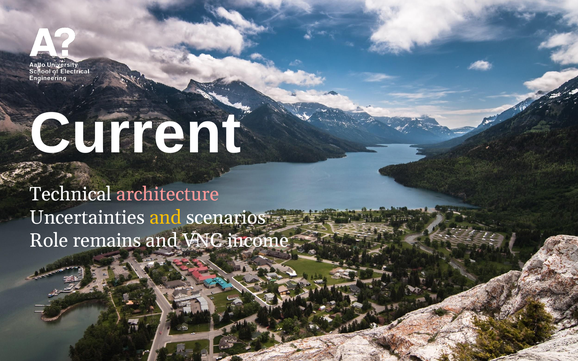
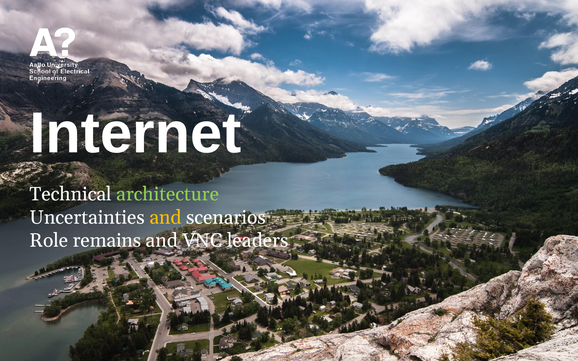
Current: Current -> Internet (136, 134)
architecture colour: pink -> light green (168, 194)
income: income -> leaders (258, 241)
